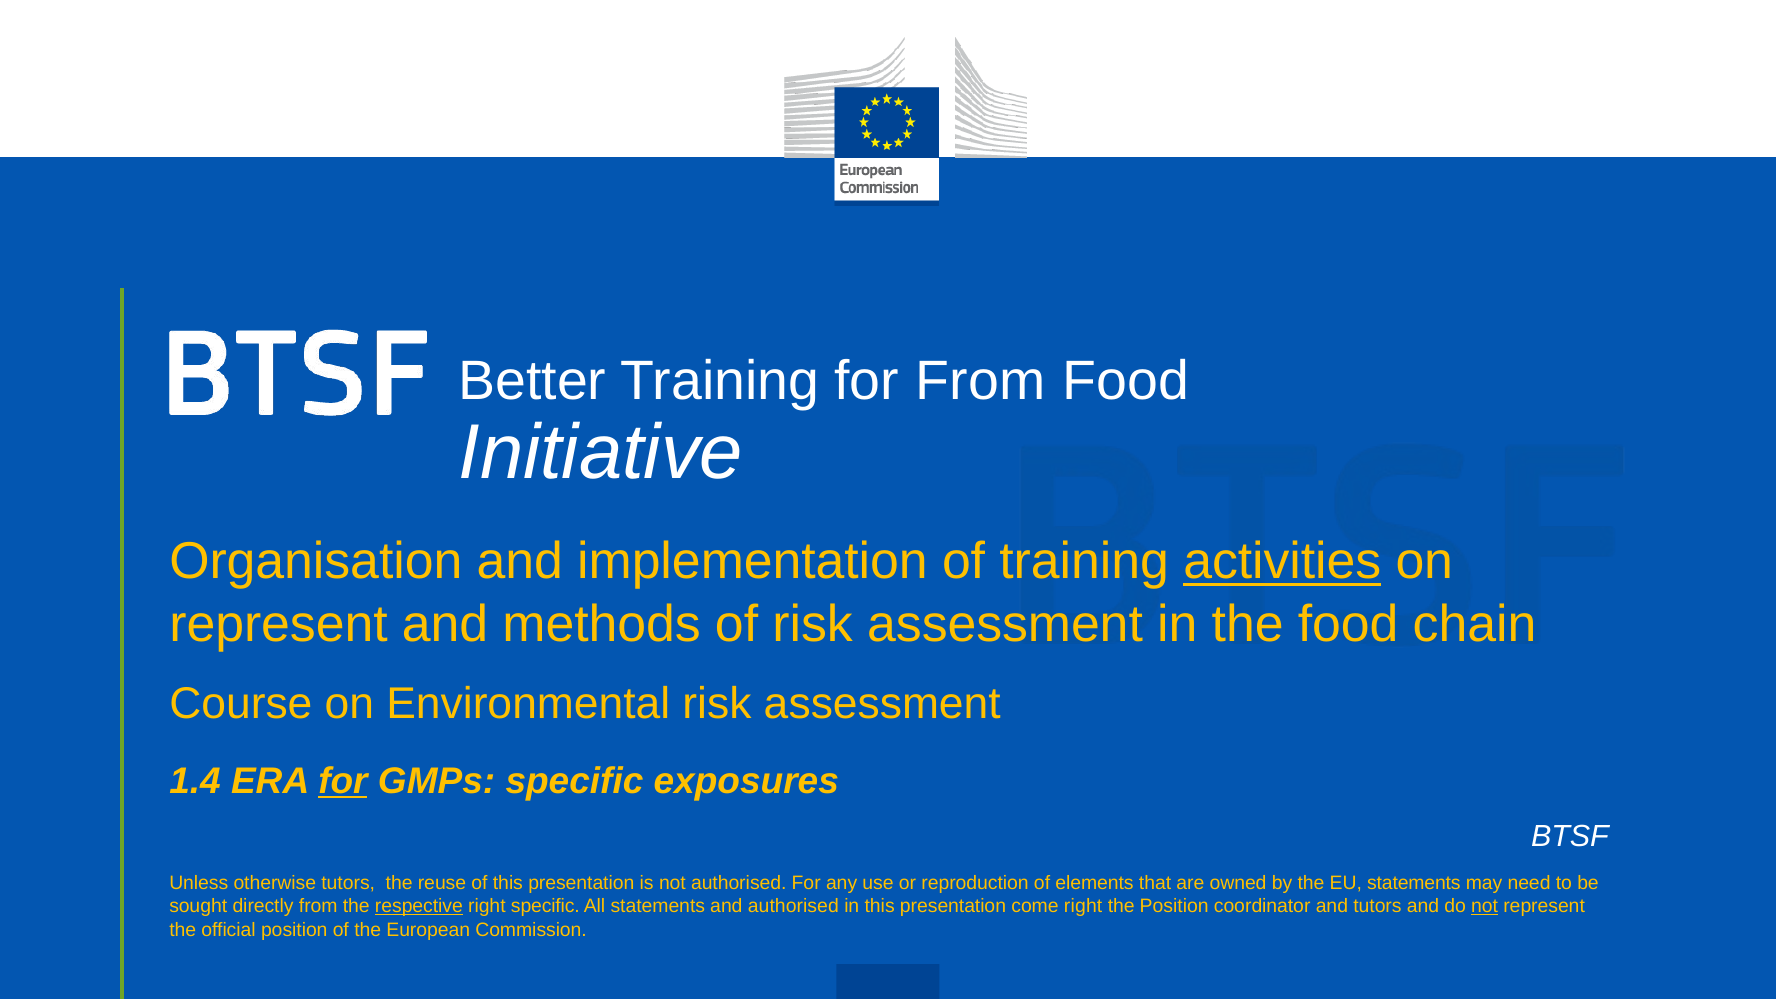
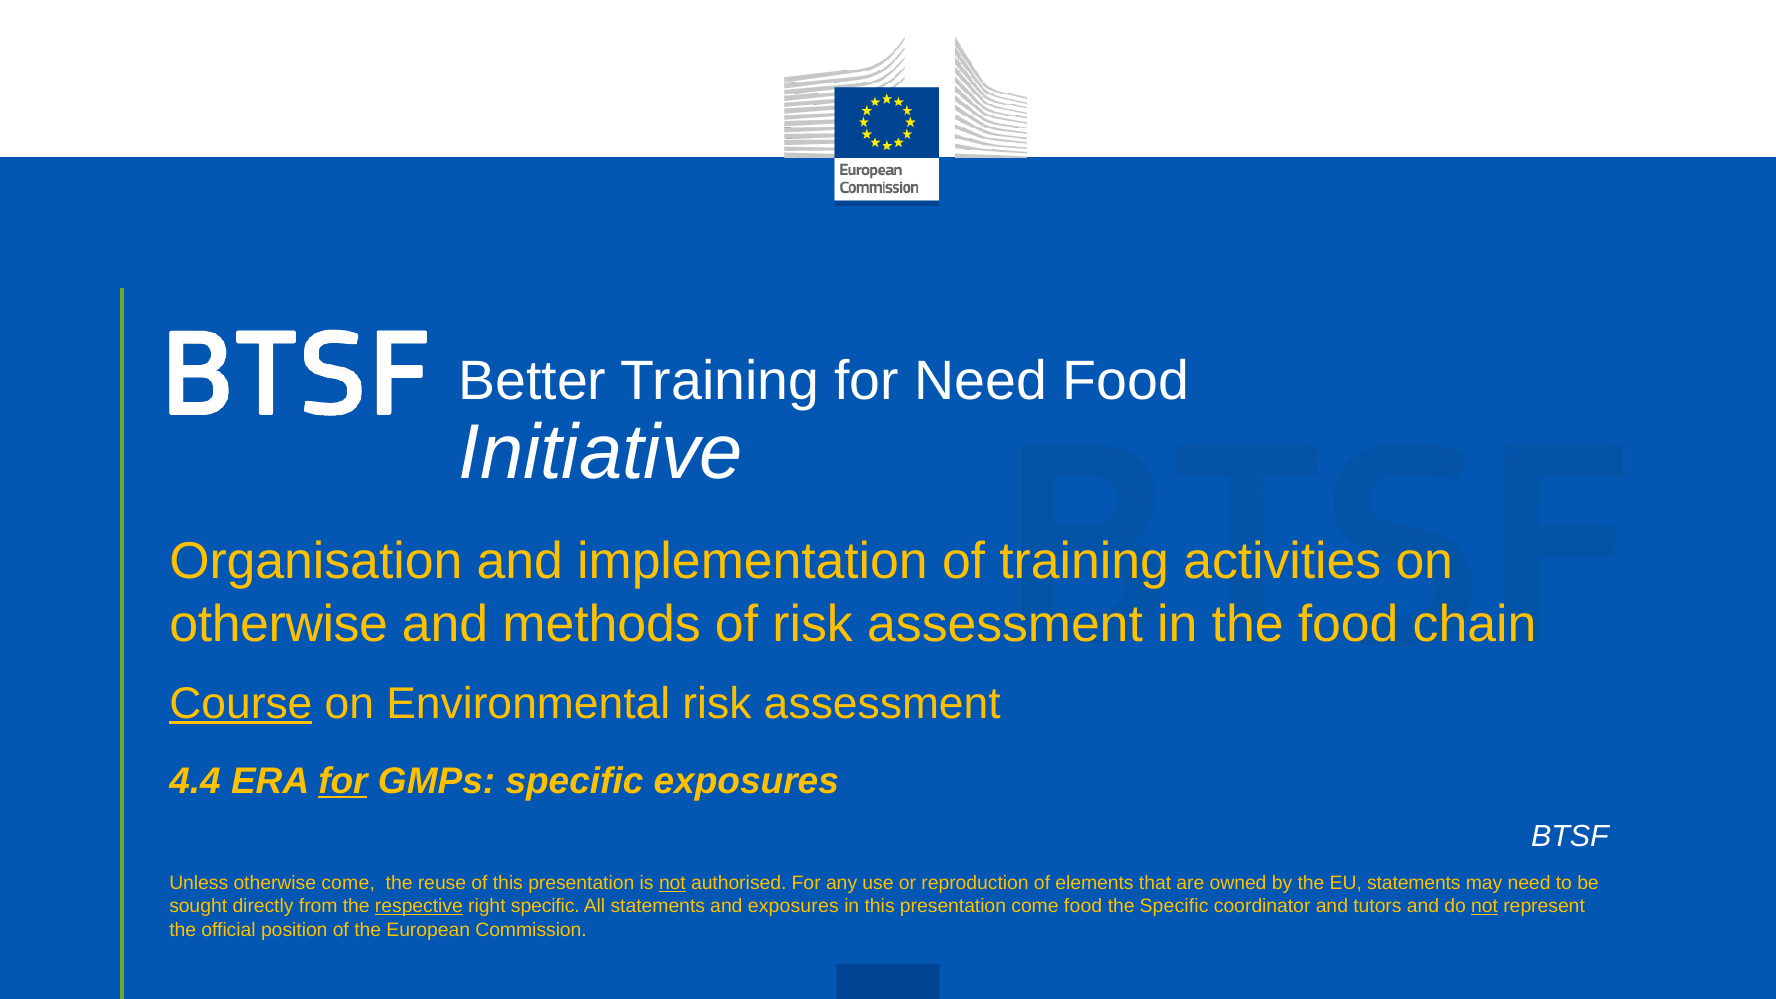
for From: From -> Need (981, 381)
activities underline: present -> none (1282, 562)
represent: represent -> otherwise (279, 624)
Course underline: none -> present (241, 703)
1.4: 1.4 -> 4.4 (195, 781)
otherwise tutors: tutors -> come (348, 883)
not underline: none -> present (672, 883)
and authorised: authorised -> exposures (793, 907)
come right: right -> food (1083, 907)
the Position: Position -> Specific (1174, 907)
